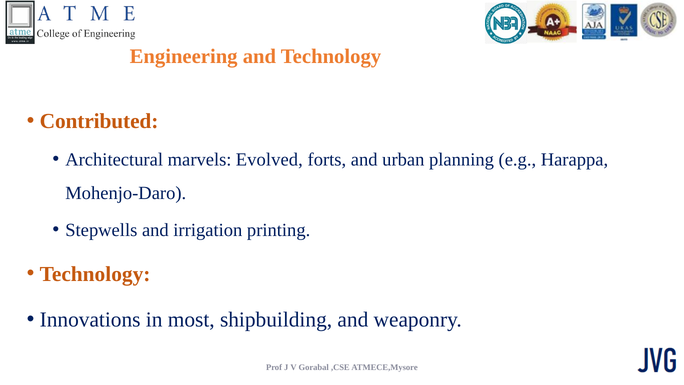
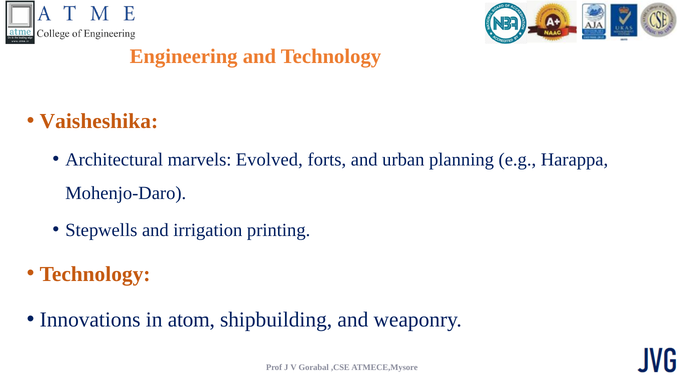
Contributed: Contributed -> Vaisheshika (99, 121)
most: most -> atom (191, 319)
